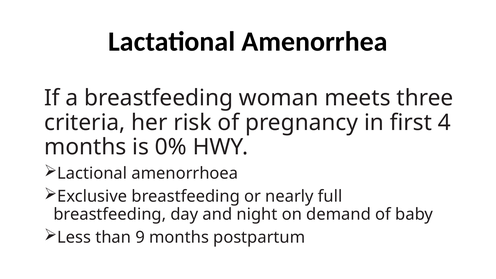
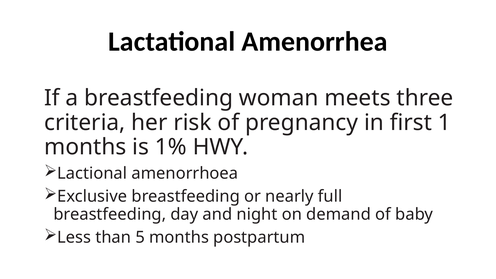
4: 4 -> 1 (444, 123)
0%: 0% -> 1% (171, 147)
9: 9 -> 5 (140, 237)
